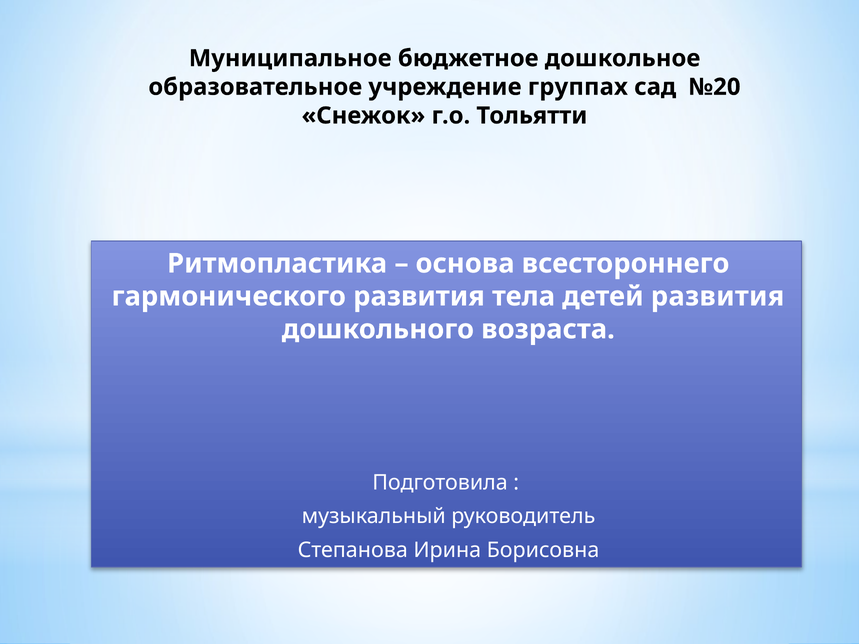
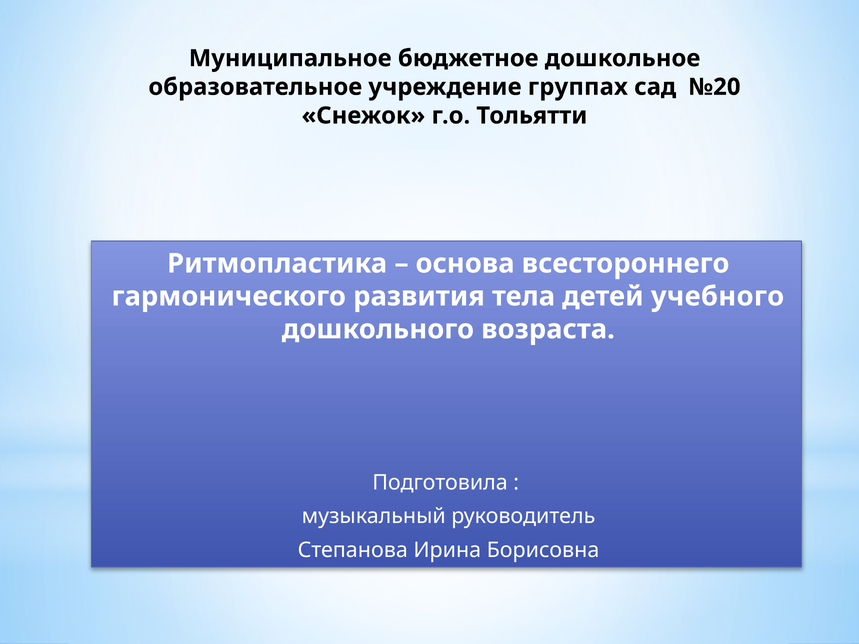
детей развития: развития -> учебного (718, 297)
